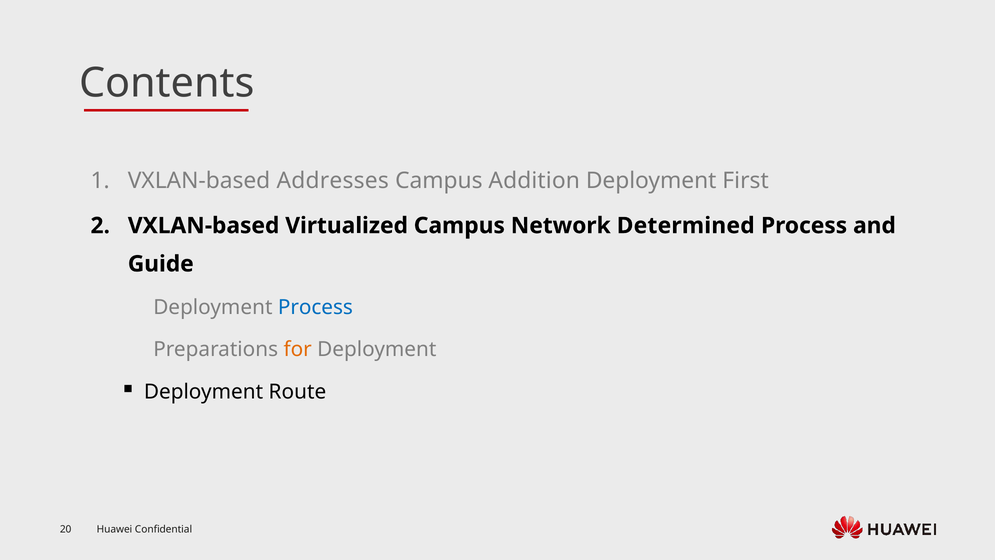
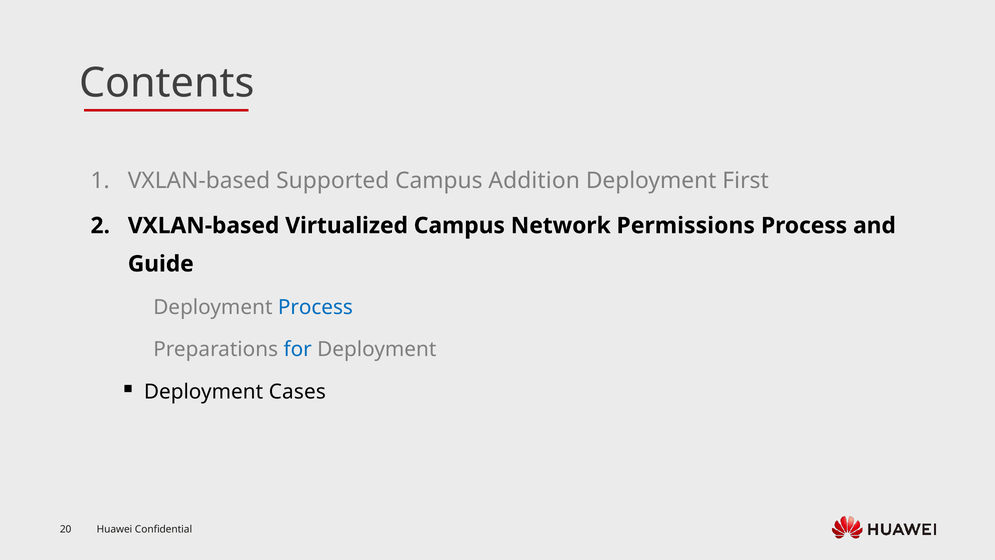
Addresses: Addresses -> Supported (333, 180)
Determined: Determined -> Permissions (686, 226)
for colour: orange -> blue (298, 349)
Route: Route -> Cases (297, 392)
